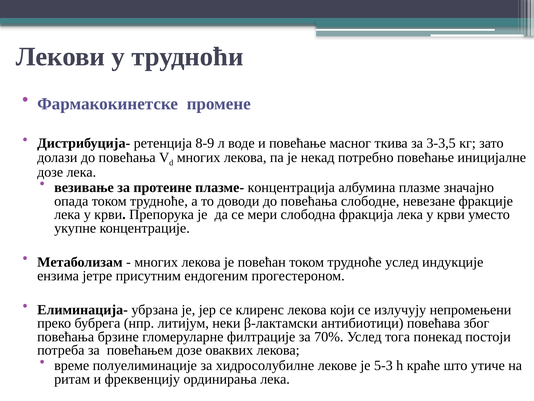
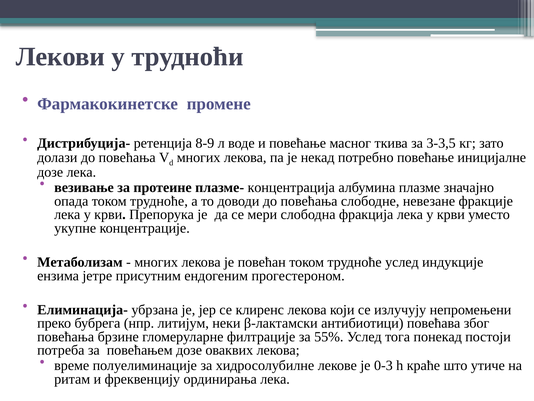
70%: 70% -> 55% (329, 336)
5-3: 5-3 -> 0-3 (383, 365)
